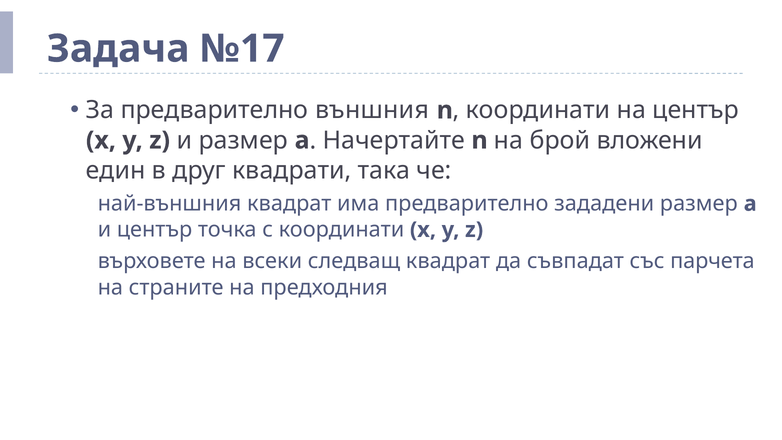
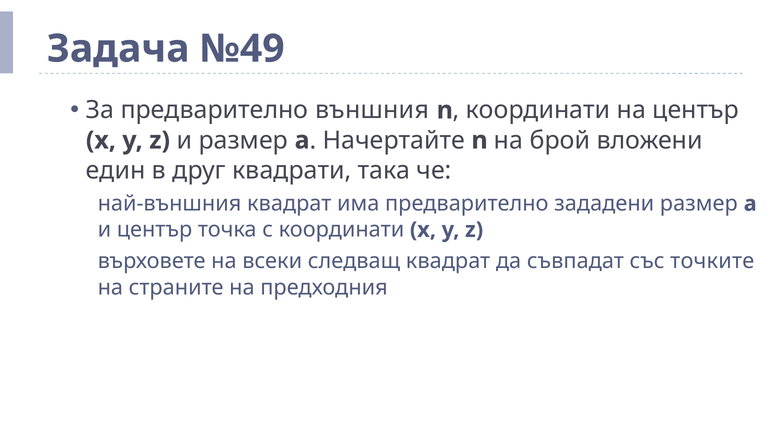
№17: №17 -> №49 (242, 49)
парчета: парчета -> точките (712, 261)
